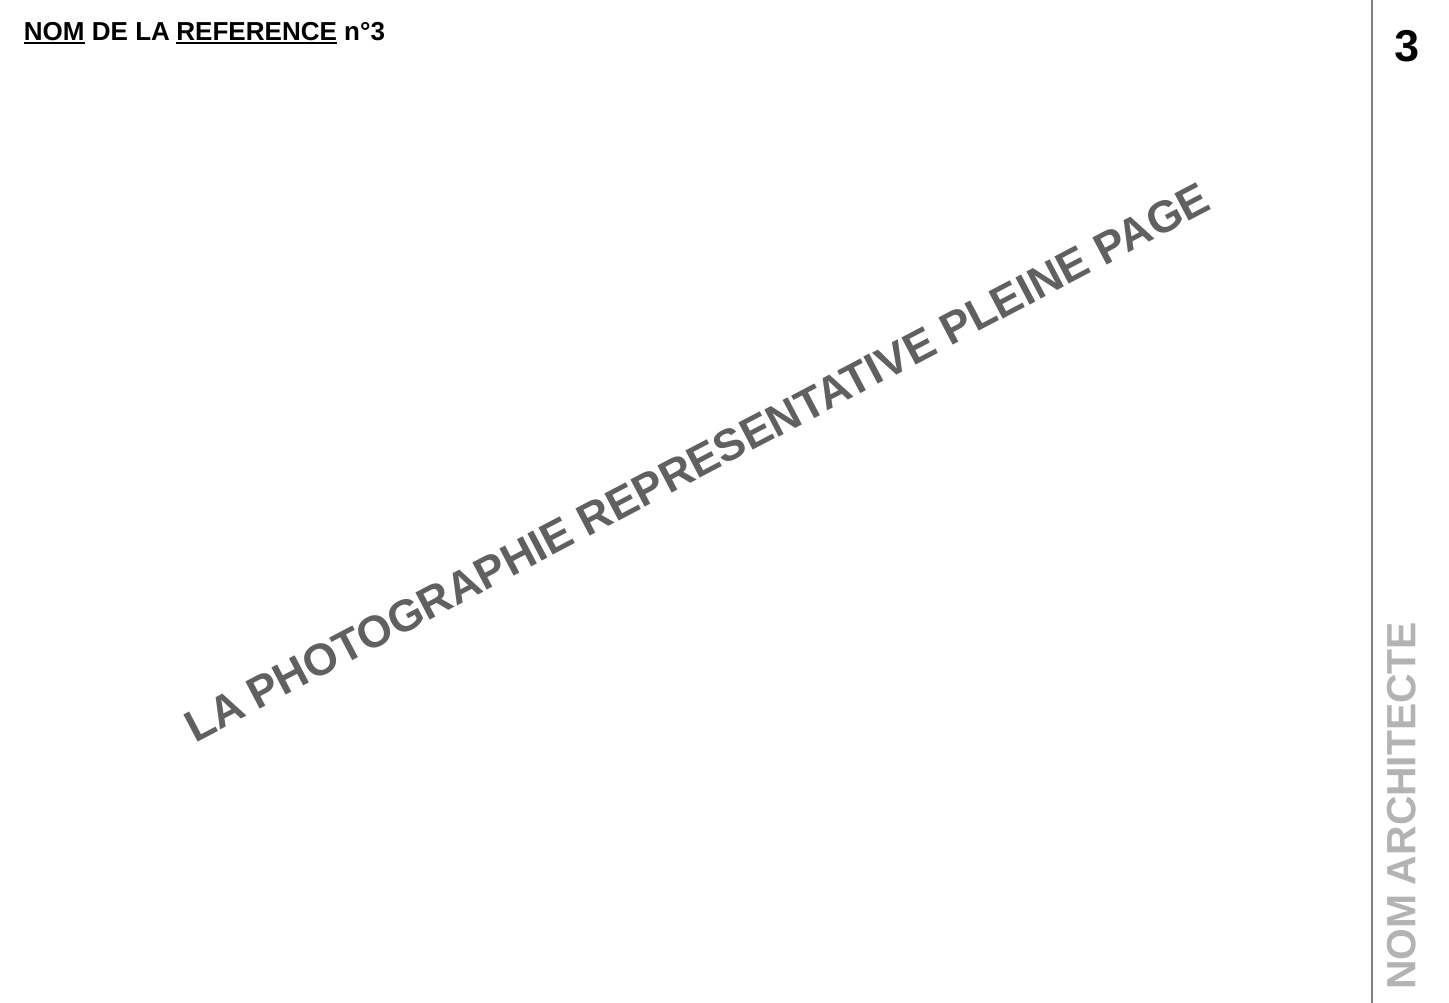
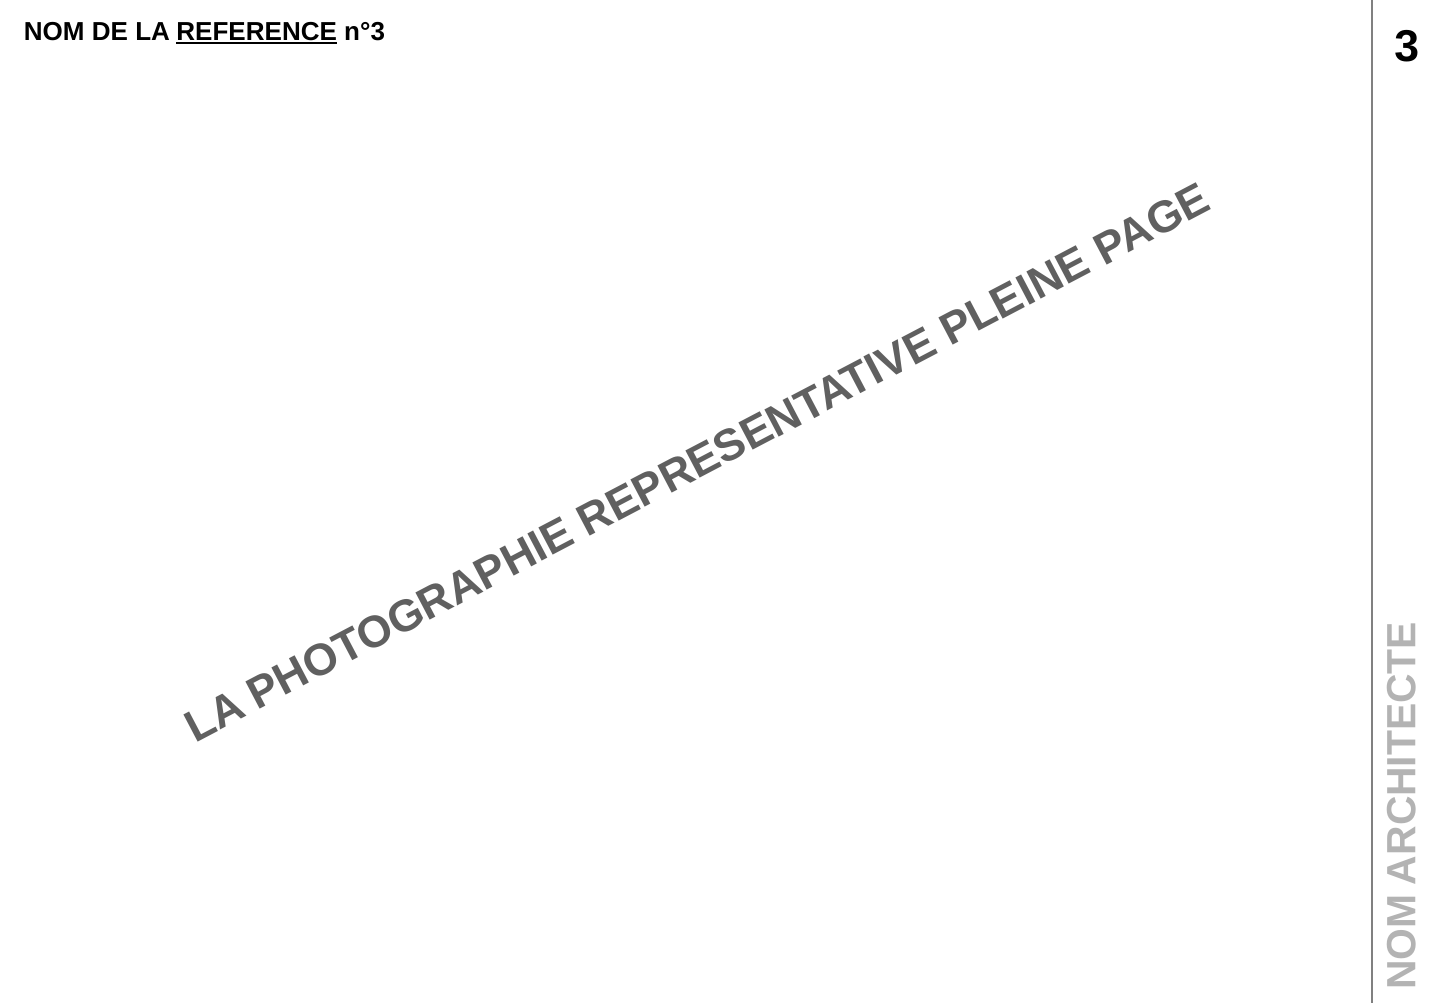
NOM underline: present -> none (54, 32)
